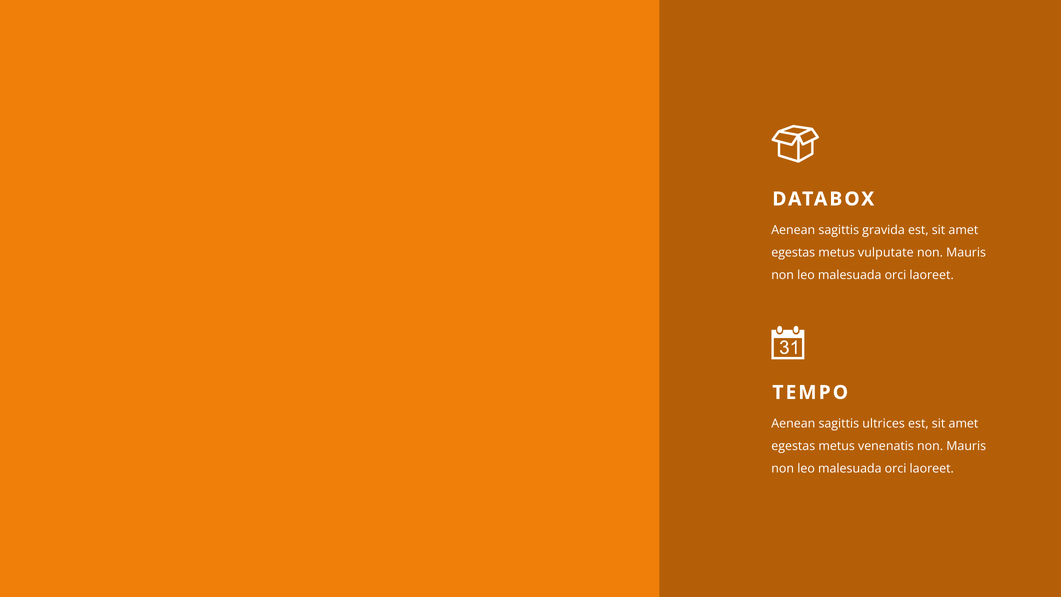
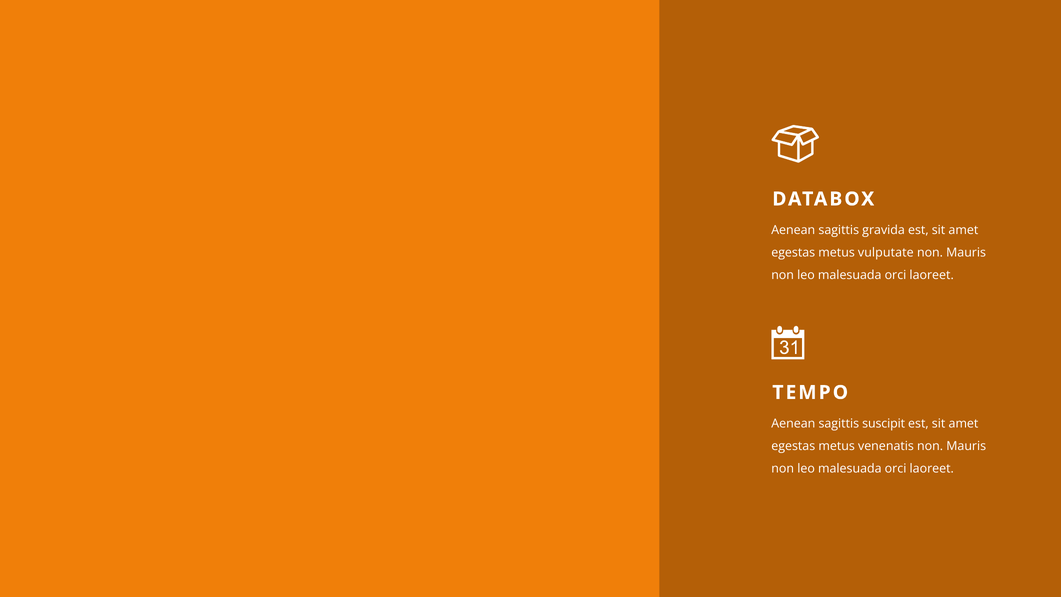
ultrices: ultrices -> suscipit (884, 424)
